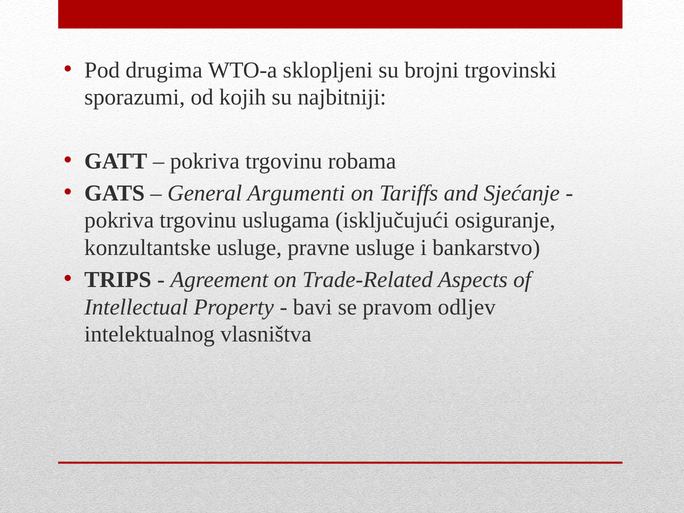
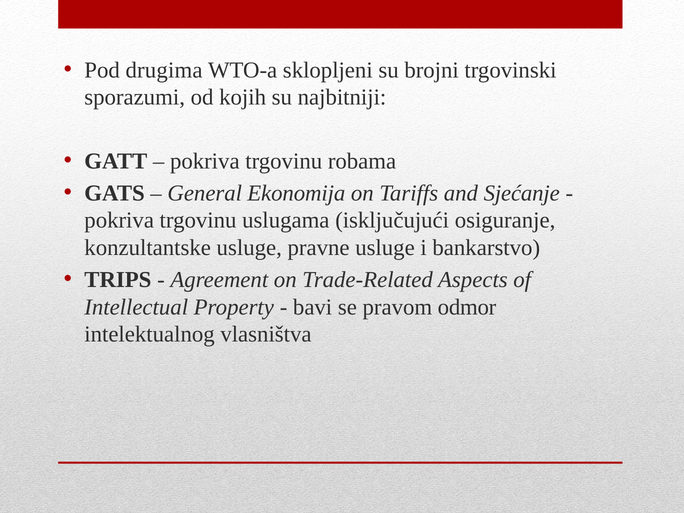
Argumenti: Argumenti -> Ekonomija (296, 193)
odljev: odljev -> odmor (467, 307)
